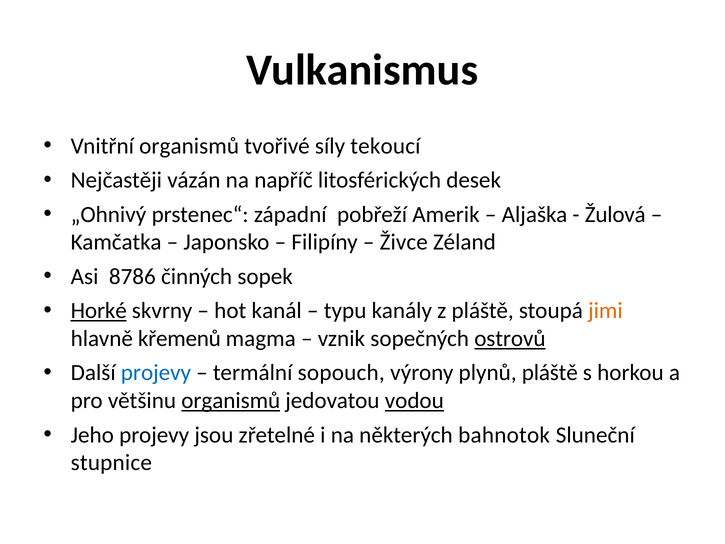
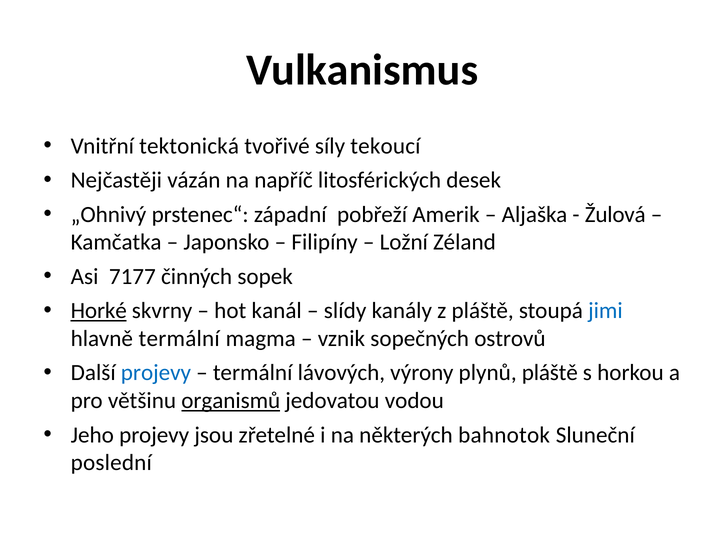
Vnitřní organismů: organismů -> tektonická (189, 146)
Živce: Živce -> Ložní (404, 242)
8786: 8786 -> 7177 (132, 276)
typu: typu -> slídy (345, 311)
jimi colour: orange -> blue (605, 311)
hlavně křemenů: křemenů -> termální (179, 338)
ostrovů underline: present -> none (510, 338)
sopouch: sopouch -> lávových (341, 373)
vodou underline: present -> none (414, 400)
stupnice: stupnice -> poslední (111, 462)
